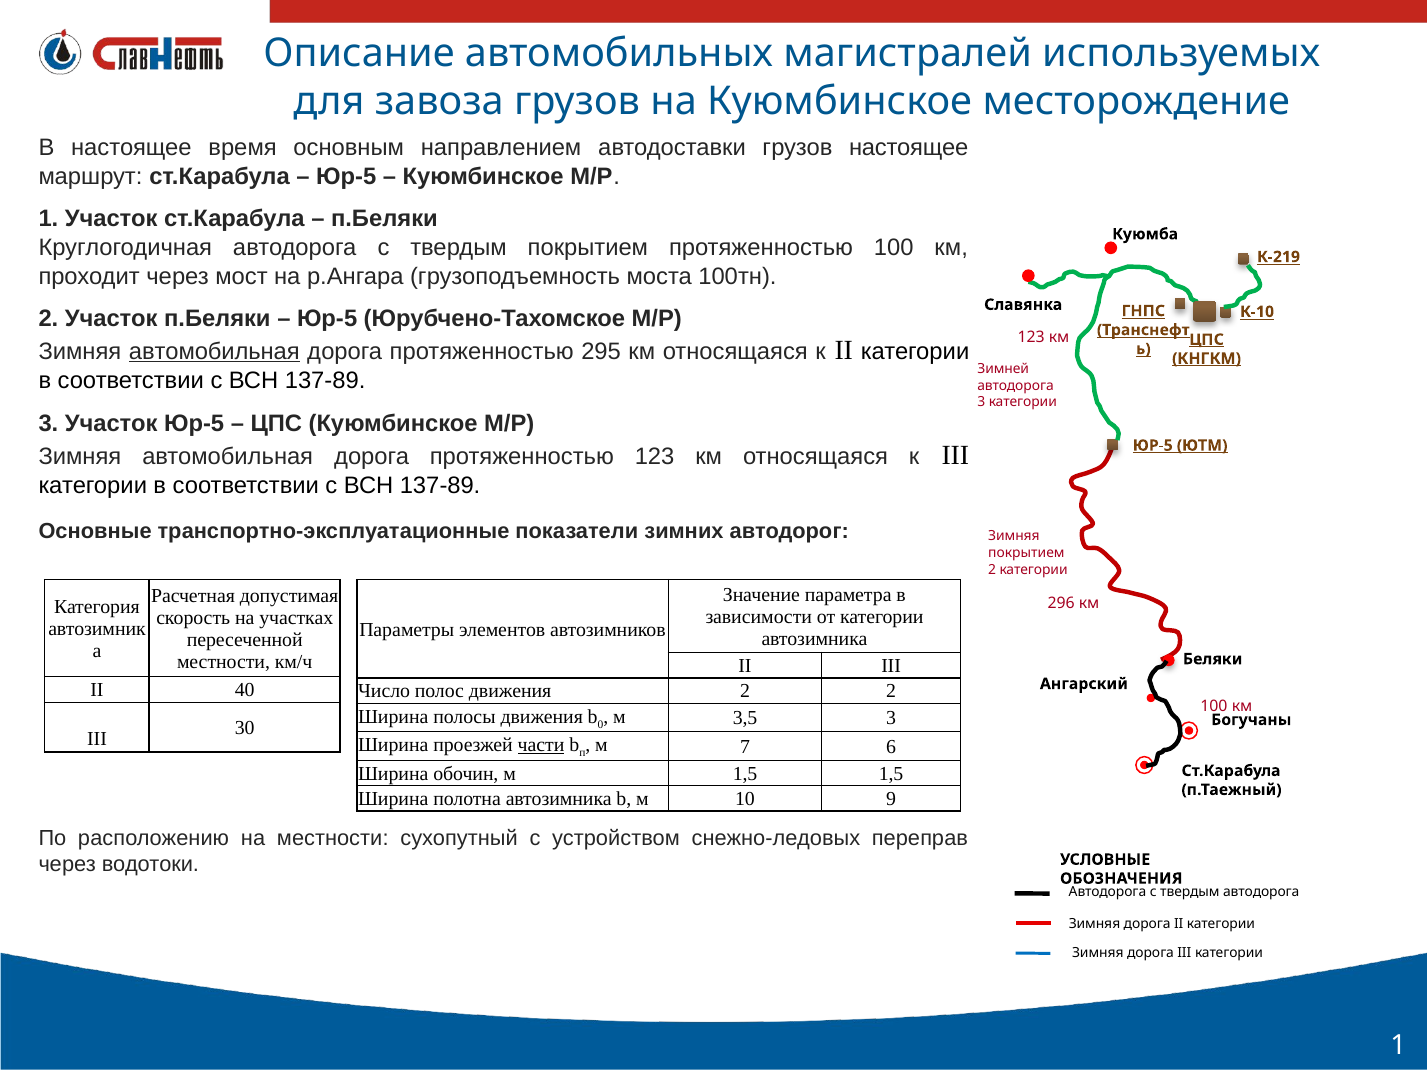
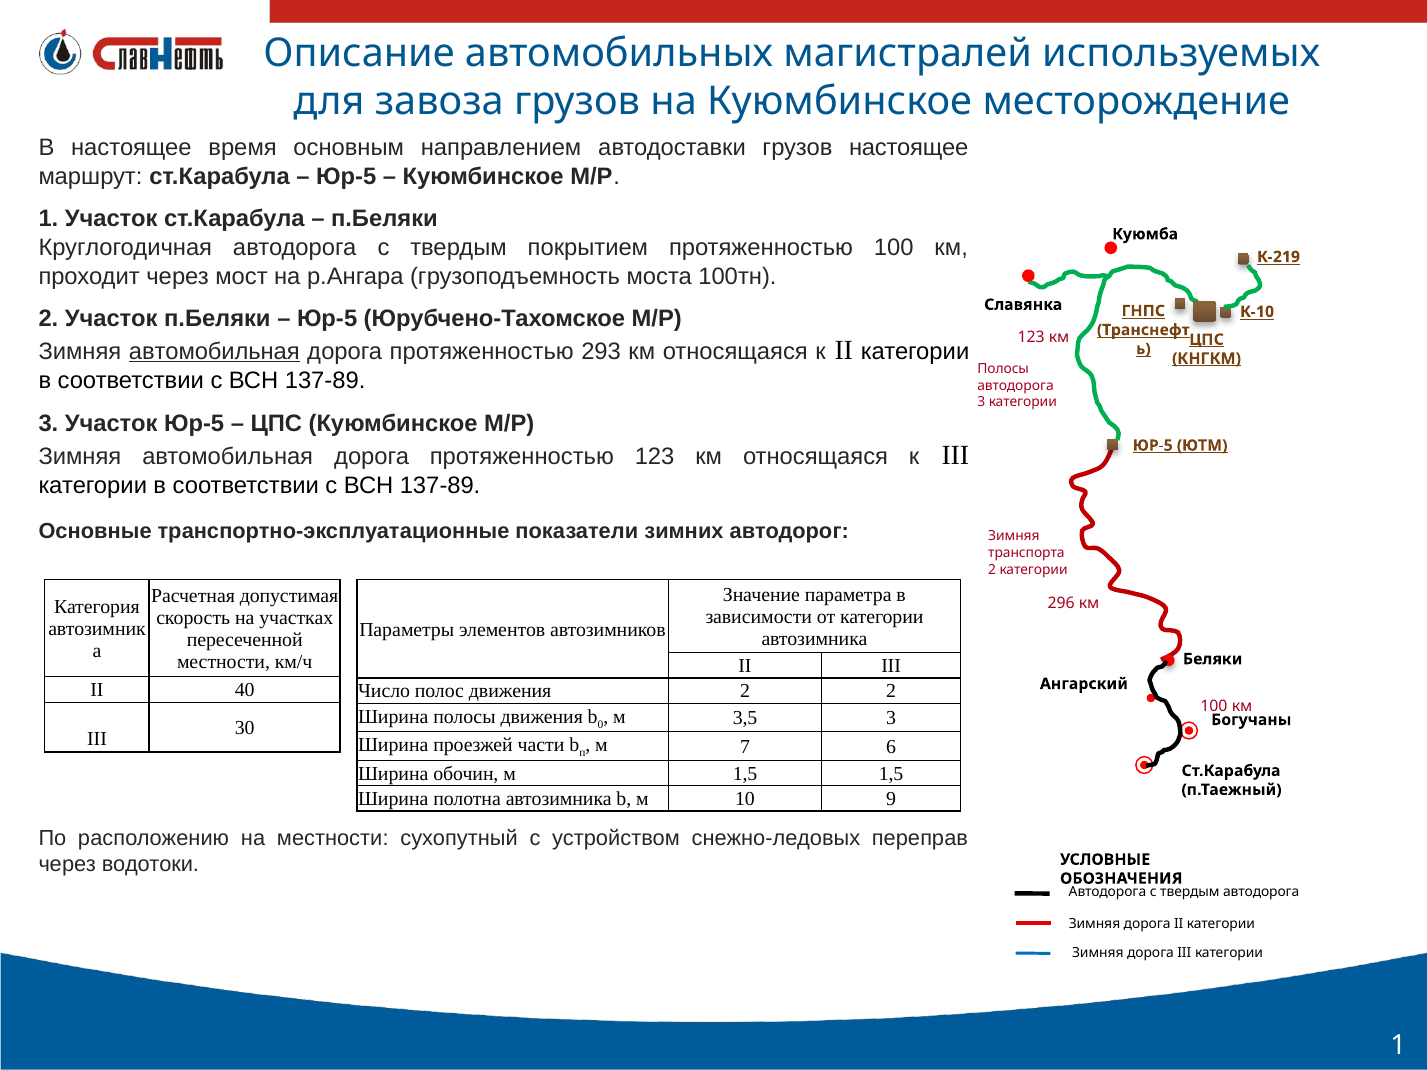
295: 295 -> 293 (601, 352)
Зимней: Зимней -> Полосы (1003, 369)
покрытием: покрытием -> транспорта (1026, 553)
части underline: present -> none (541, 746)
